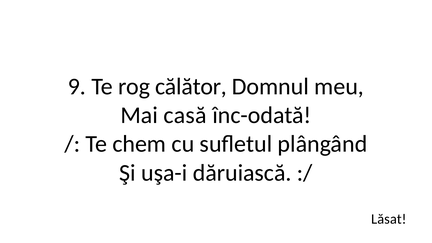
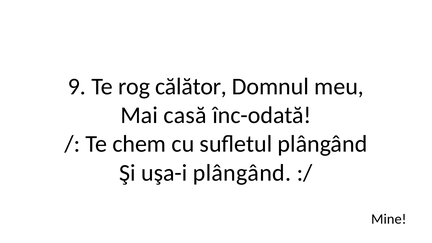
uşa-i dăruiască: dăruiască -> plângând (242, 173)
Lăsat: Lăsat -> Mine (389, 219)
